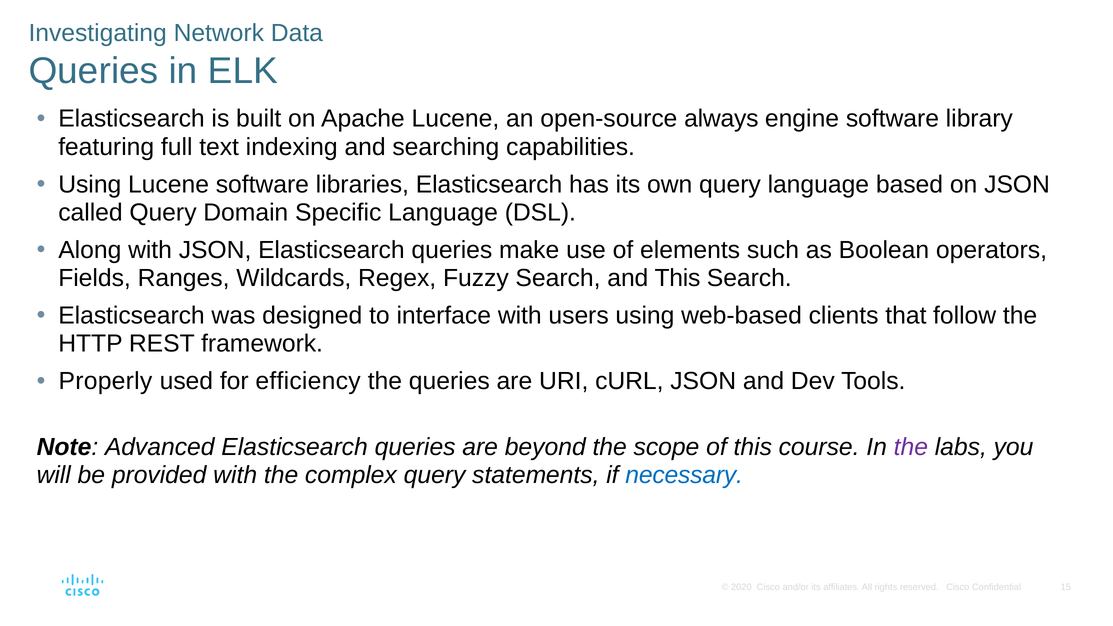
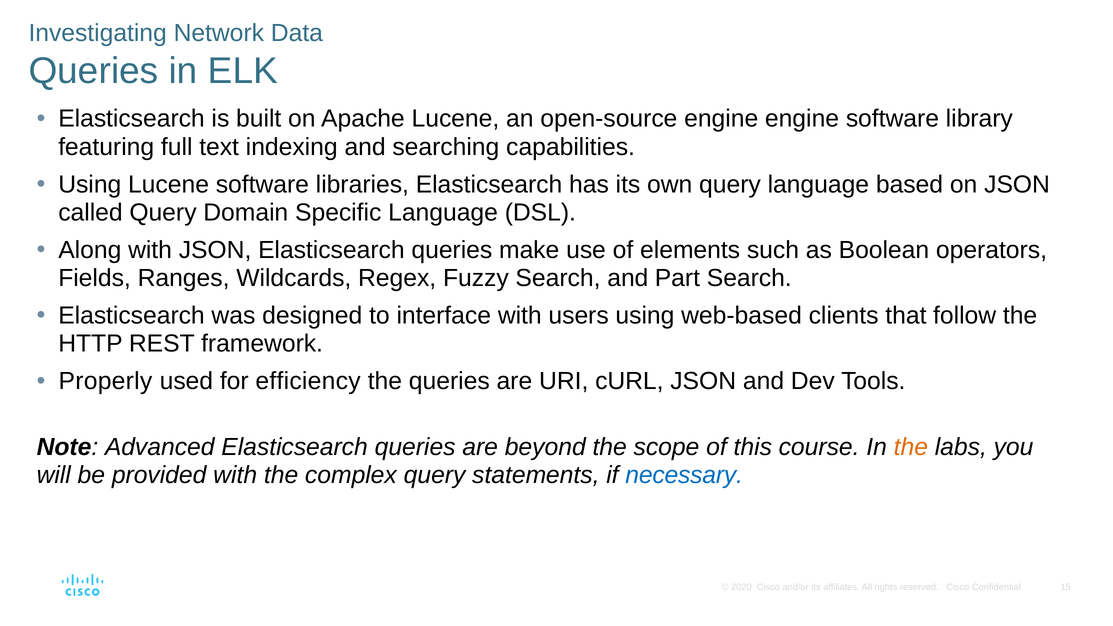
open-source always: always -> engine (721, 119)
and This: This -> Part (677, 278)
the colour: purple -> orange (911, 447)
